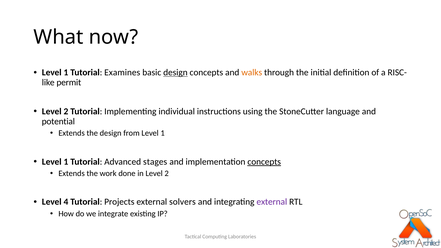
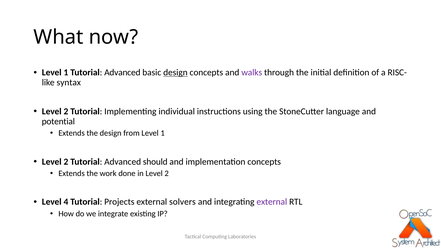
1 Tutorial Examines: Examines -> Advanced (122, 73)
walks colour: orange -> purple (252, 73)
permit: permit -> syntax (69, 83)
1: 1 -> 2 (66, 162)
stages: stages -> should (155, 162)
concepts underline: present -> none (264, 162)
